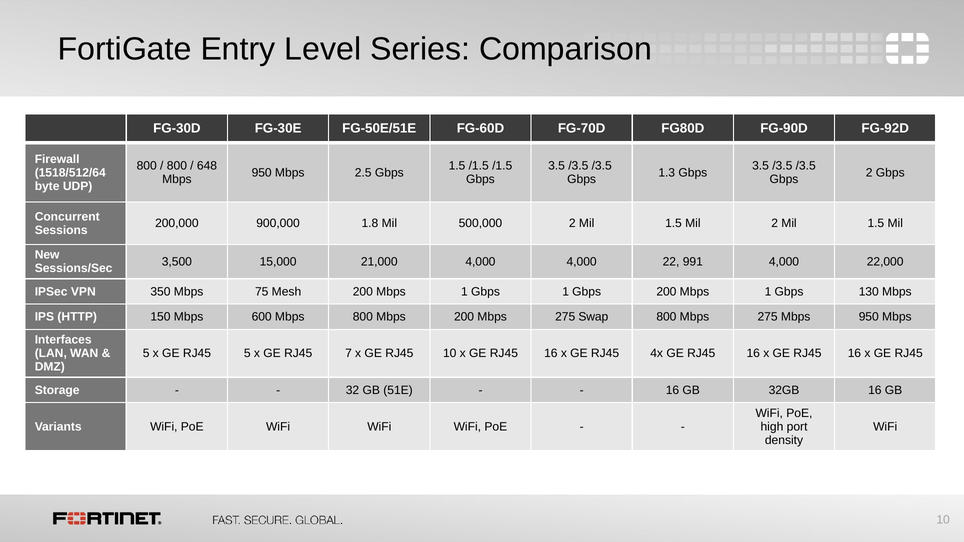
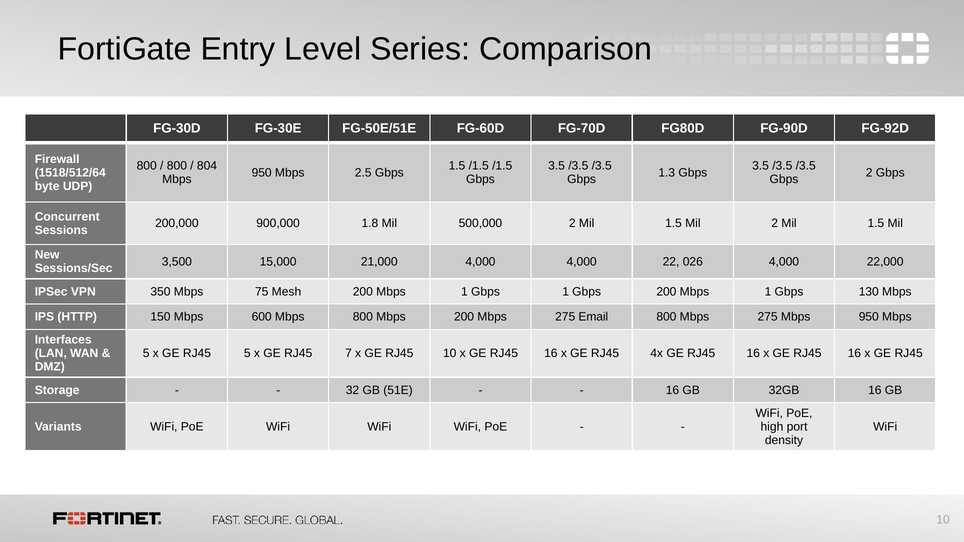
648: 648 -> 804 (207, 166)
991: 991 -> 026 (693, 262)
Swap: Swap -> Email (593, 317)
